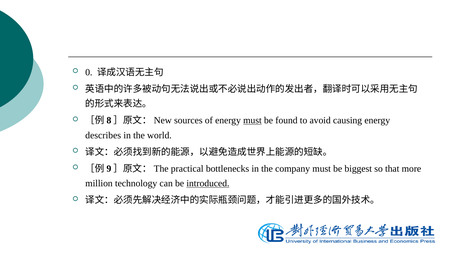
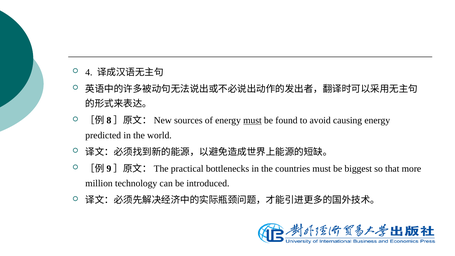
0: 0 -> 4 (89, 72)
describes: describes -> predicted (103, 135)
company: company -> countries (293, 169)
introduced underline: present -> none (208, 183)
